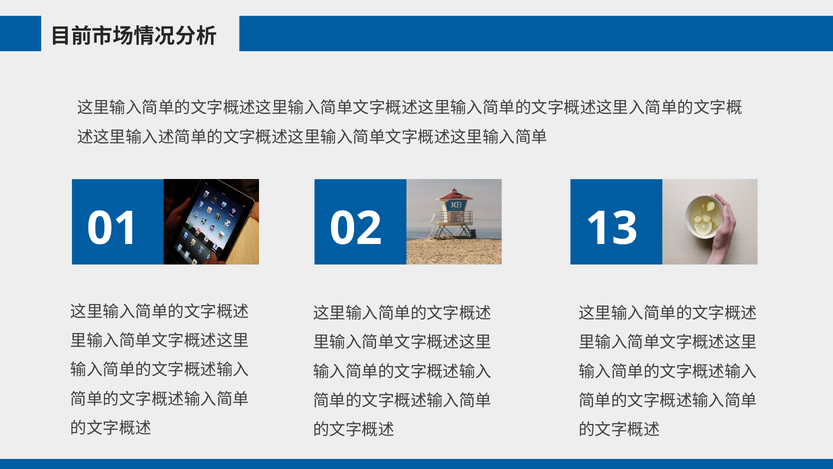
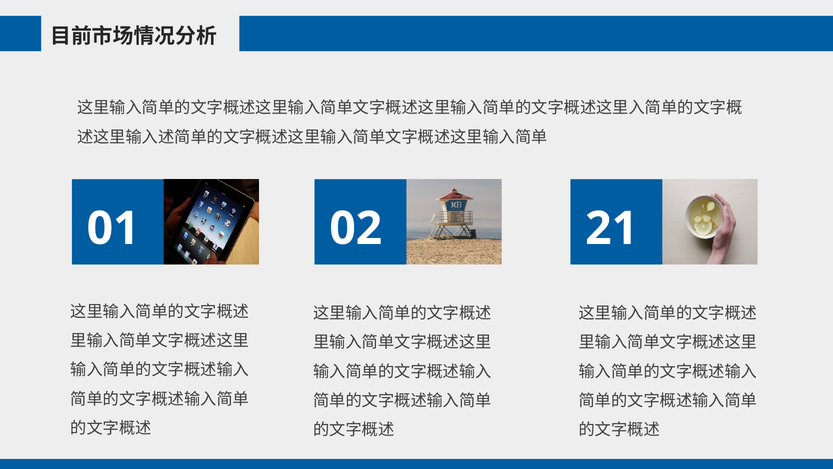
13: 13 -> 21 (612, 228)
